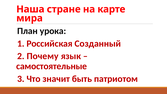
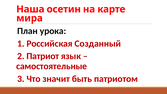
стране: стране -> осетин (64, 9)
Почему: Почему -> Патриот (43, 56)
